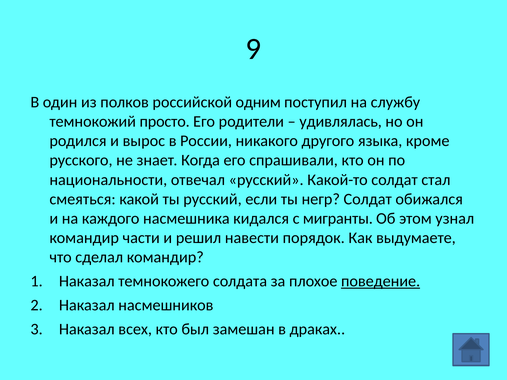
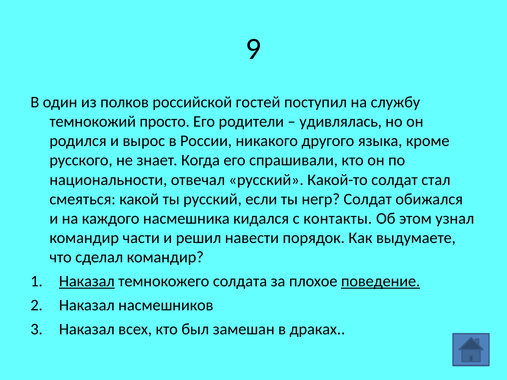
одним: одним -> гостей (258, 102)
мигранты: мигранты -> контакты (338, 219)
Наказал underline: none -> present (87, 281)
